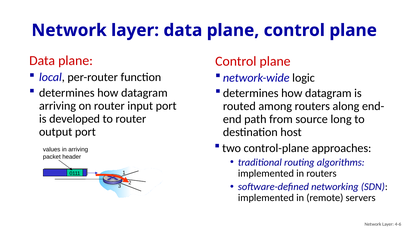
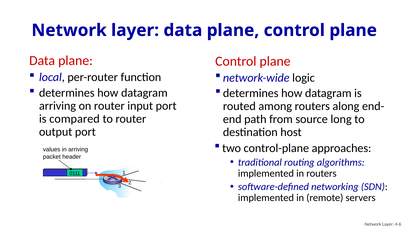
developed: developed -> compared (74, 119)
